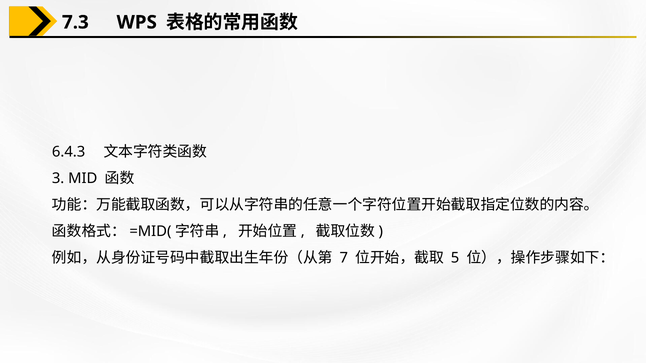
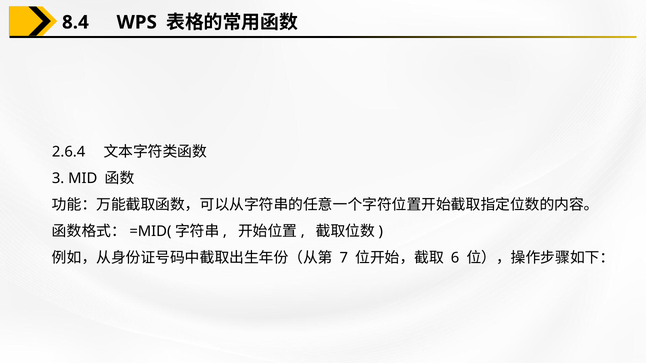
7.3: 7.3 -> 8.4 (75, 22)
6.4.3: 6.4.3 -> 2.6.4 (69, 152)
5: 5 -> 6 (455, 258)
